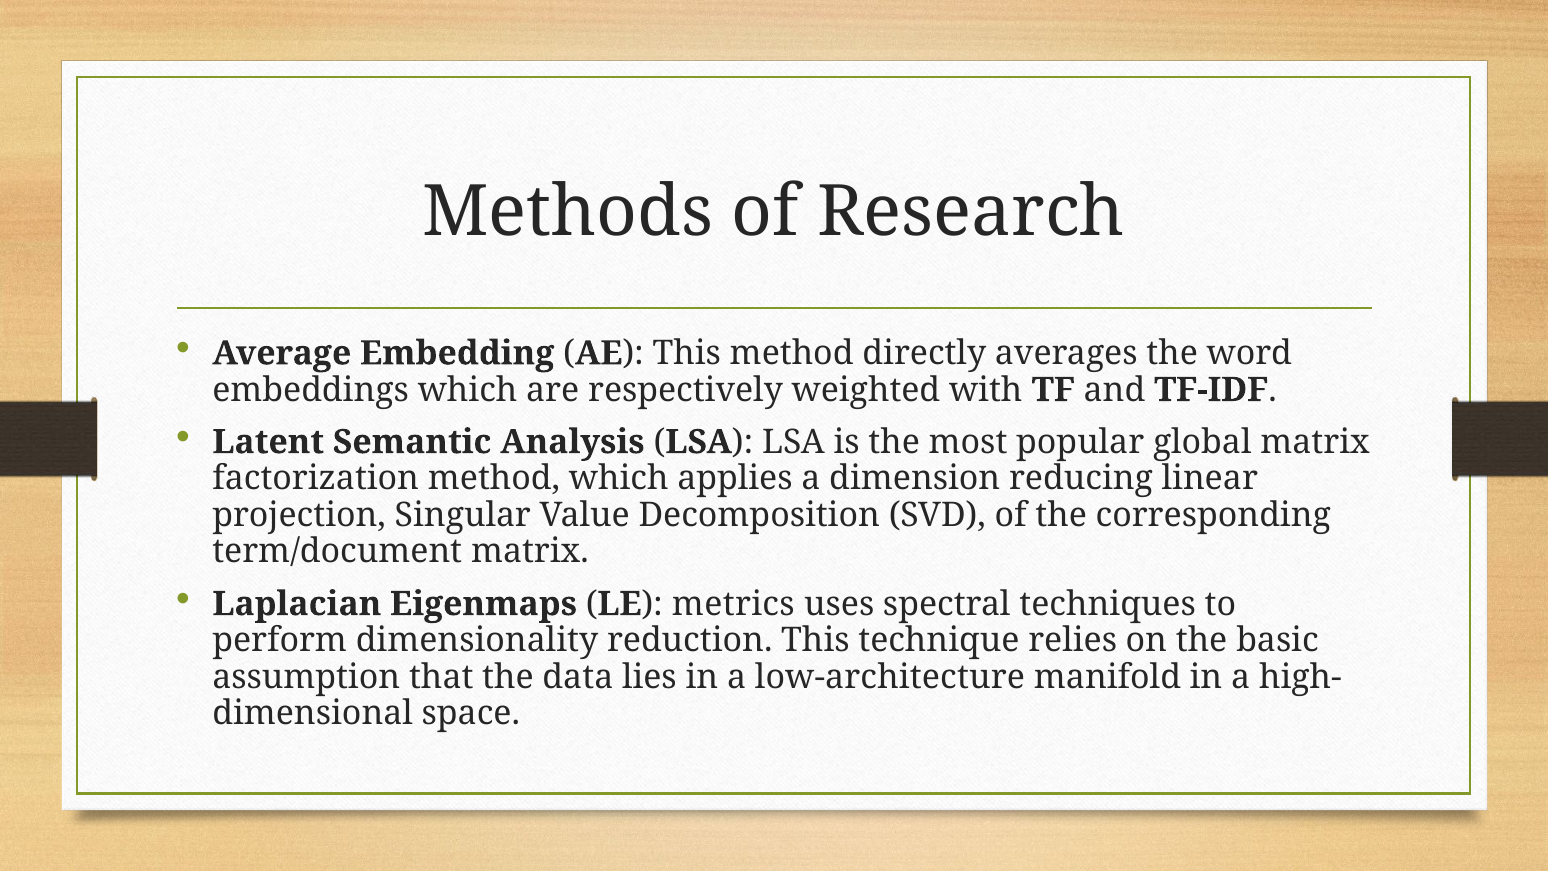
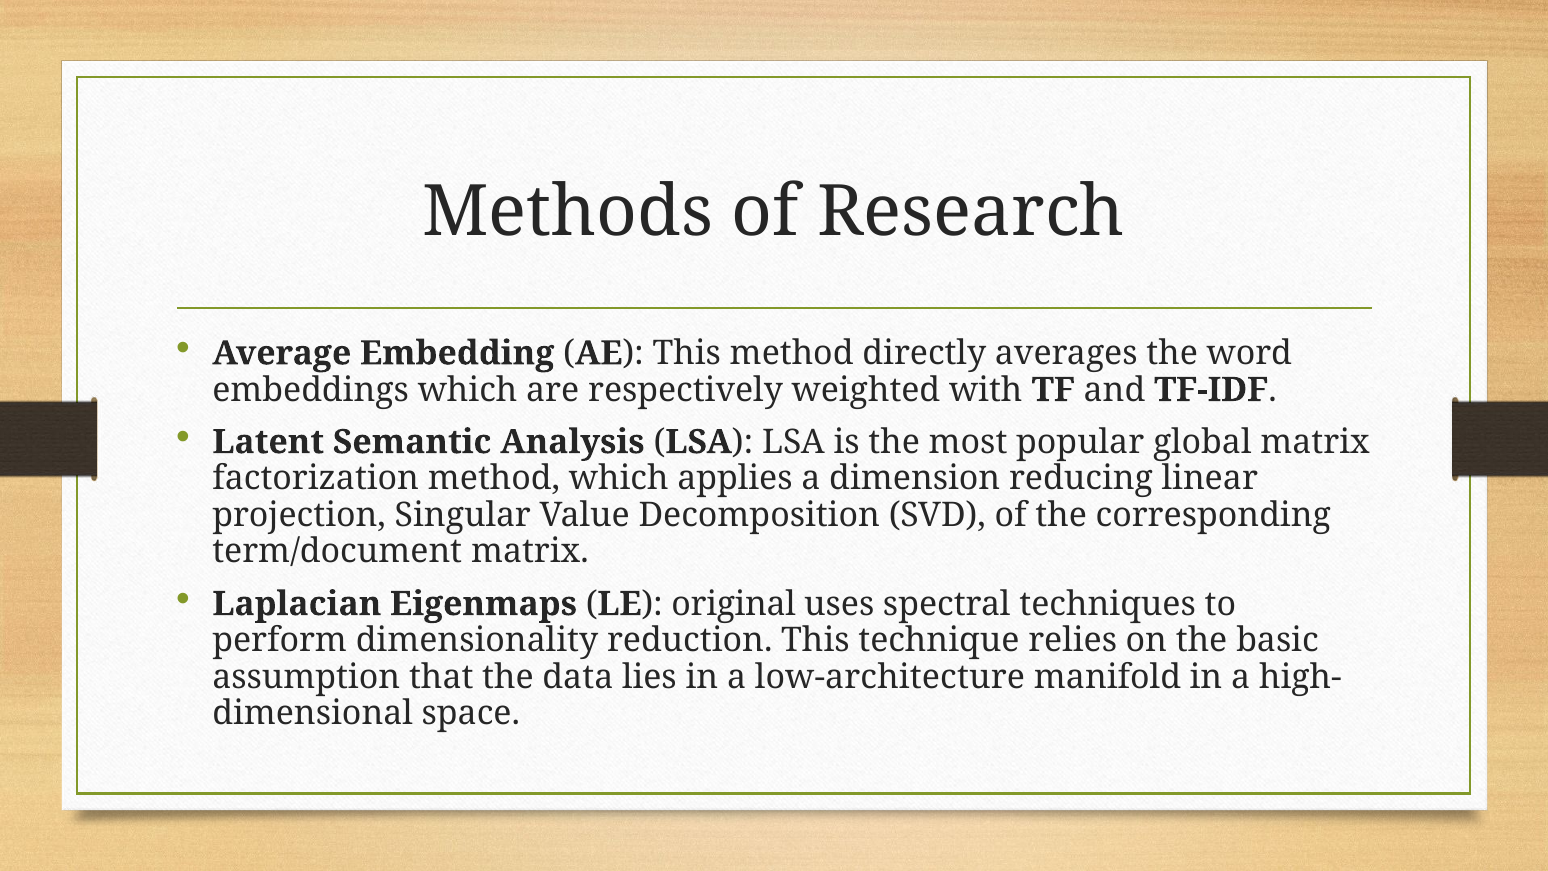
metrics: metrics -> original (734, 604)
